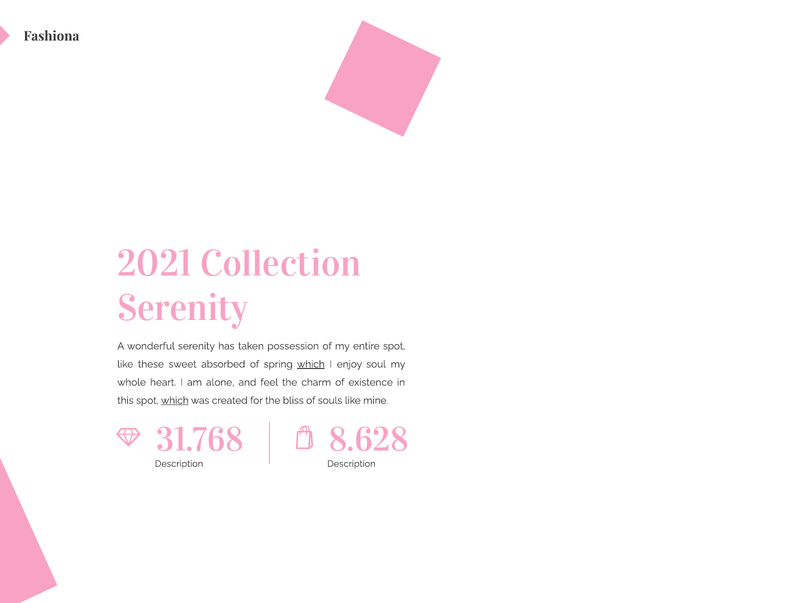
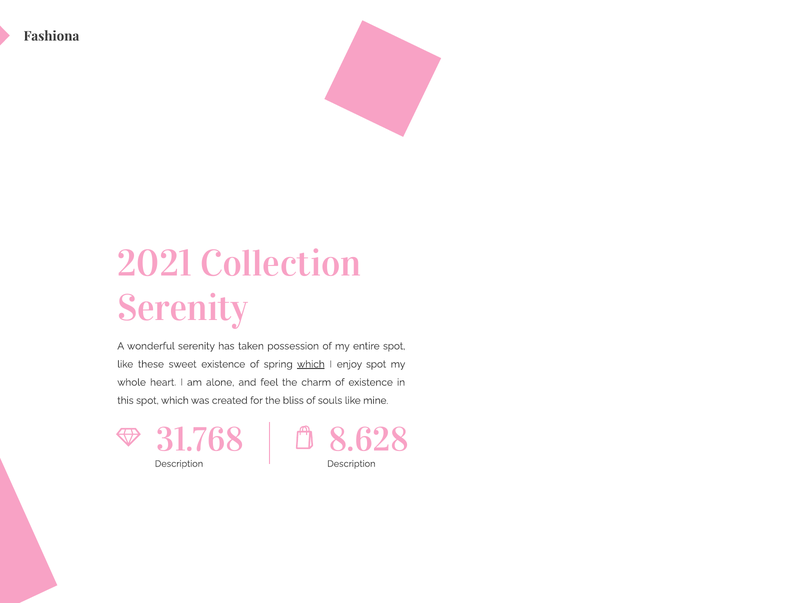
sweet absorbed: absorbed -> existence (223, 364)
enjoy soul: soul -> spot (376, 364)
which underline: present -> none (175, 400)
